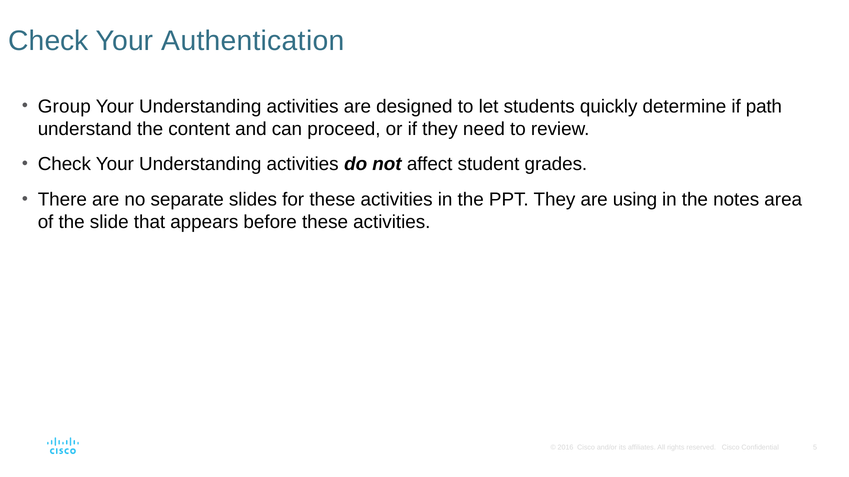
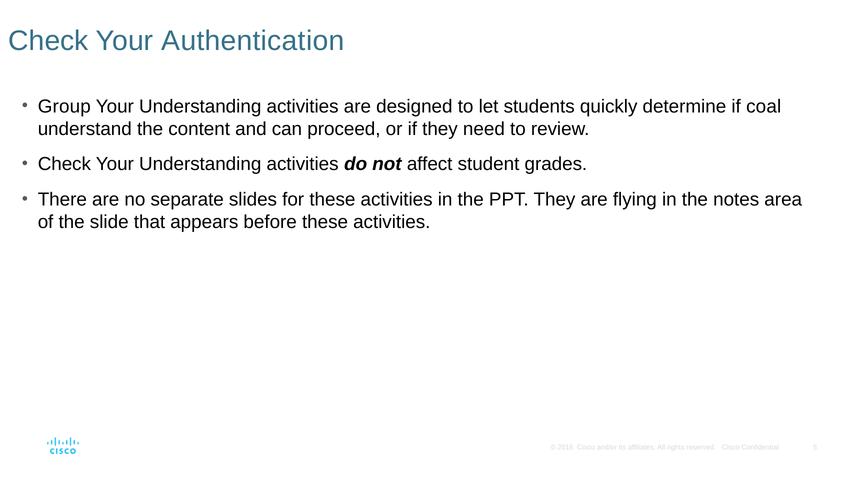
path: path -> coal (764, 106)
using: using -> flying (635, 200)
